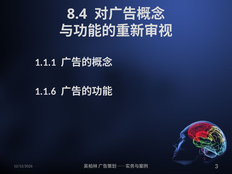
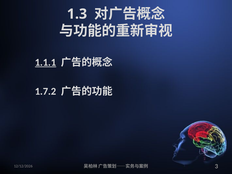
8.4: 8.4 -> 1.3 (77, 14)
1.1.1 underline: none -> present (46, 62)
1.1.6: 1.1.6 -> 1.7.2 (46, 91)
